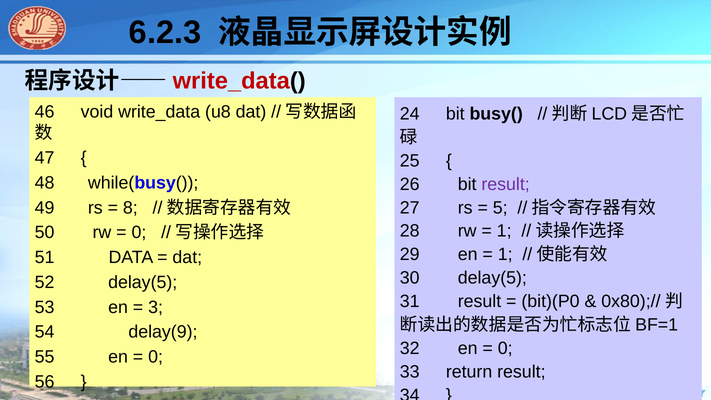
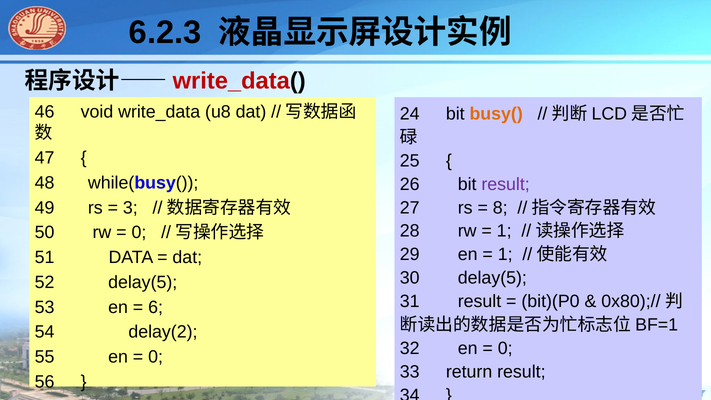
busy( colour: black -> orange (496, 114)
5: 5 -> 8 (500, 208)
8: 8 -> 3 (130, 208)
3: 3 -> 6 (156, 307)
delay(9: delay(9 -> delay(2 (163, 332)
